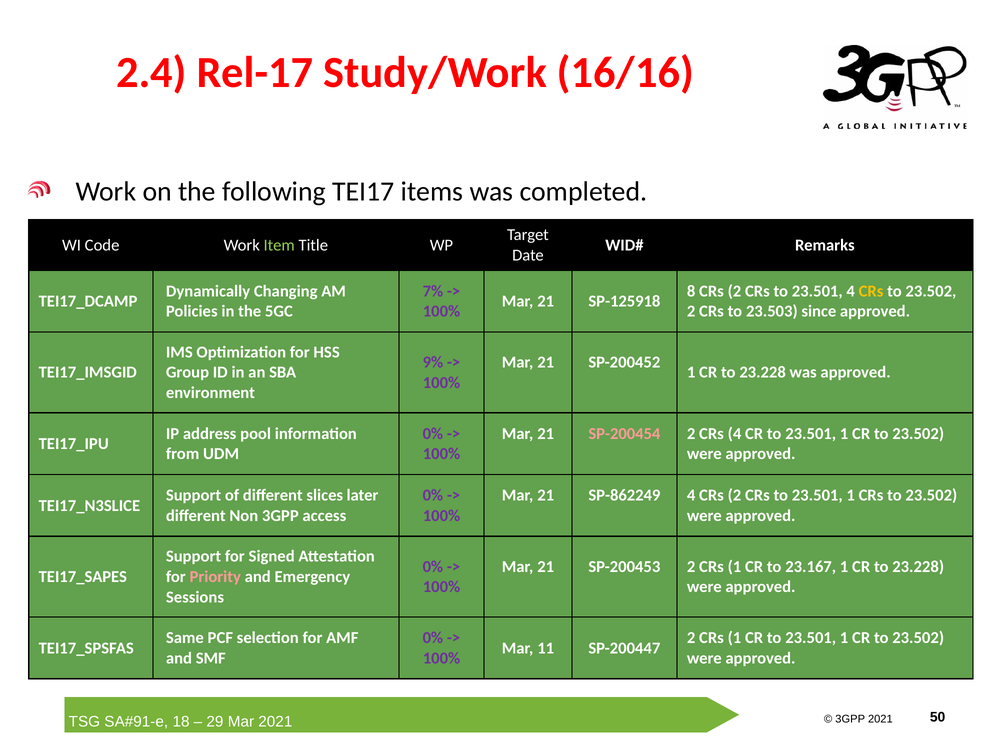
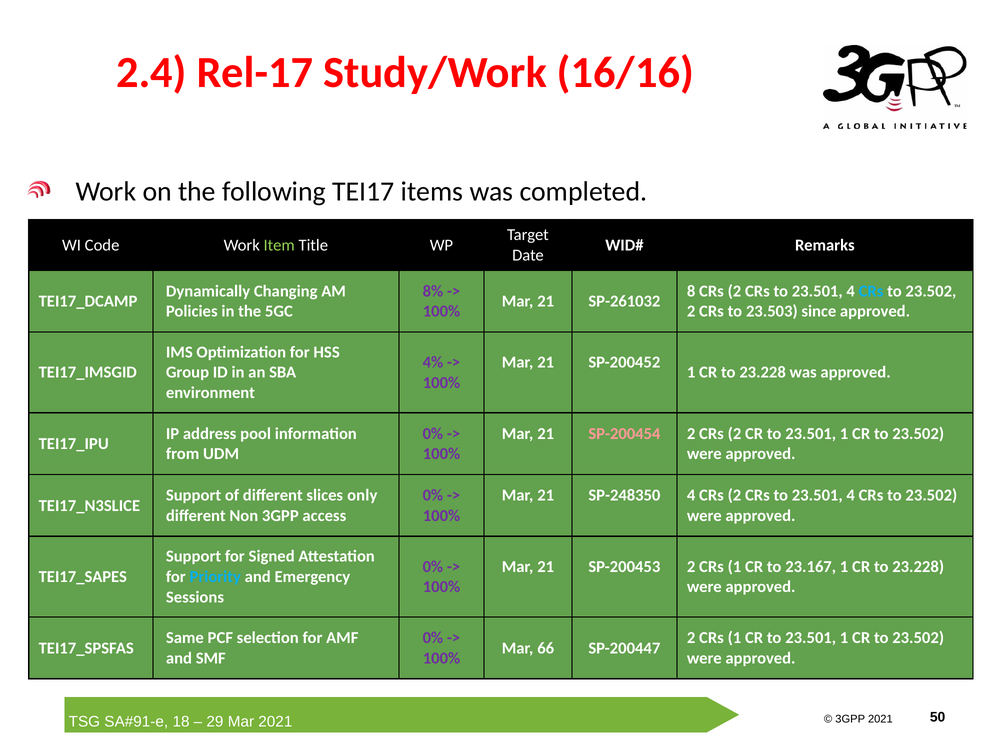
7%: 7% -> 8% (433, 291)
CRs colour: yellow -> light blue (871, 291)
SP-125918: SP-125918 -> SP-261032 (624, 301)
9%: 9% -> 4% (433, 362)
2 CRs 4: 4 -> 2 (735, 434)
later: later -> only (362, 495)
SP-862249: SP-862249 -> SP-248350 (624, 495)
1: 1 -> 4 (851, 495)
Priority colour: pink -> light blue (215, 577)
11: 11 -> 66 (546, 648)
